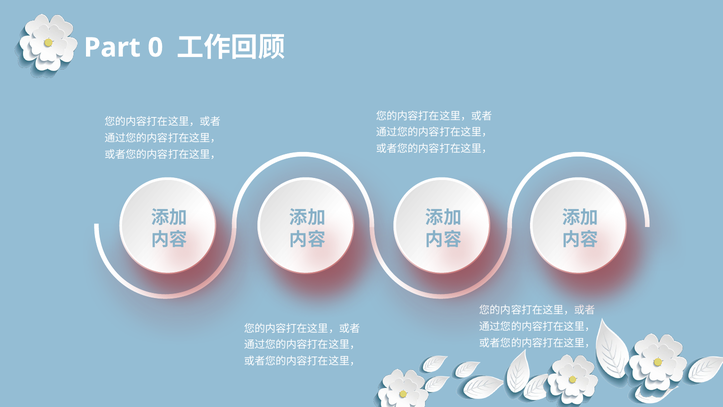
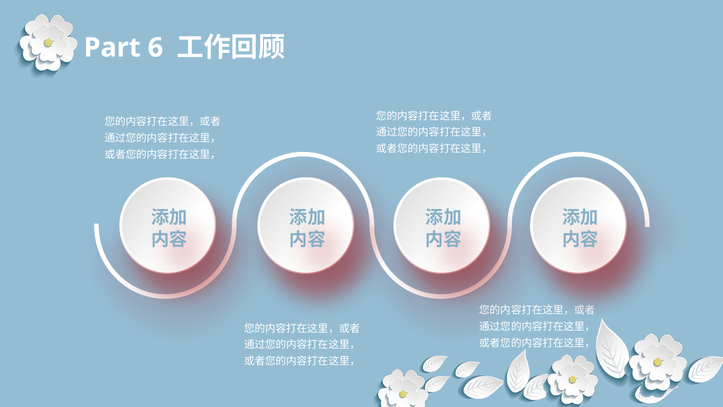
0: 0 -> 6 (155, 48)
